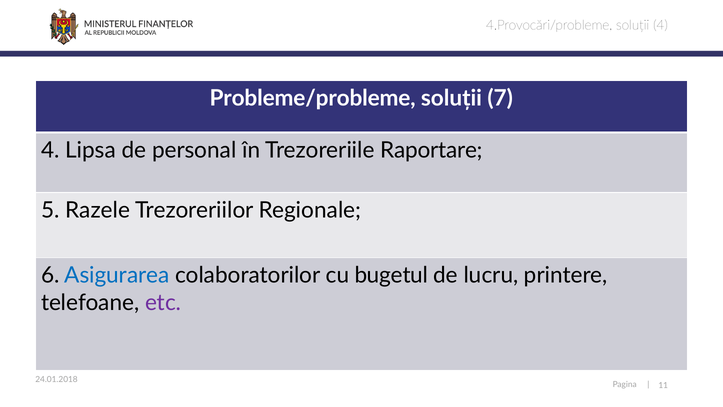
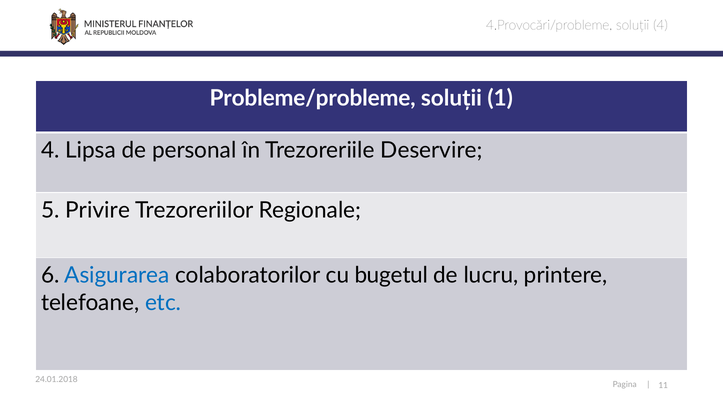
7: 7 -> 1 (500, 98)
Raportare: Raportare -> Deservire (432, 150)
Razele: Razele -> Privire (98, 210)
etc colour: purple -> blue (163, 302)
